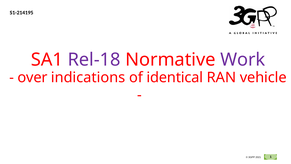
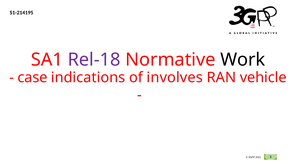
Work colour: purple -> black (243, 60)
over: over -> case (32, 77)
identical: identical -> involves (175, 77)
